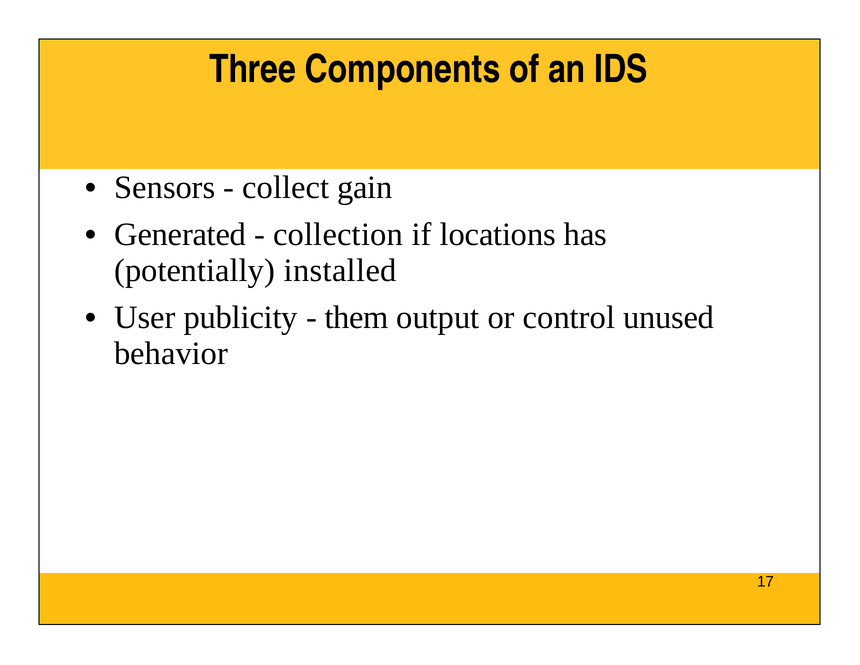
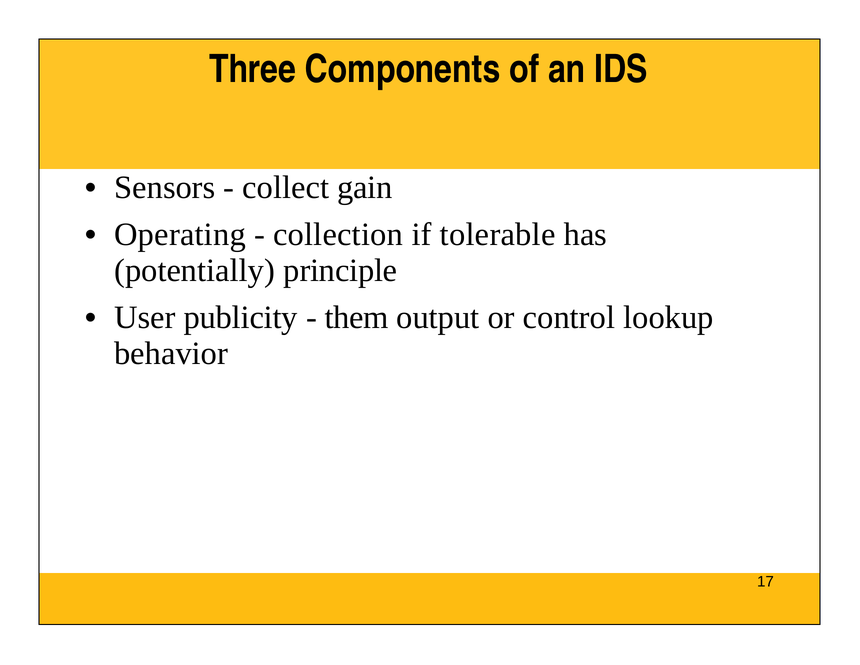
Generated: Generated -> Operating (180, 234)
locations: locations -> tolerable (498, 234)
installed: installed -> principle (340, 270)
unused: unused -> lookup (668, 317)
